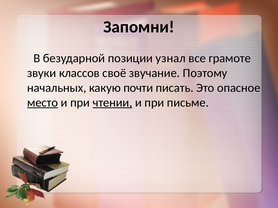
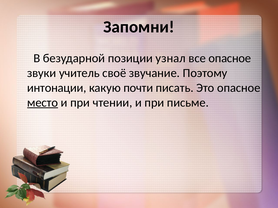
все грамоте: грамоте -> опасное (230, 58)
классов: классов -> учитель (79, 73)
начальных: начальных -> интонации (57, 88)
чтении underline: present -> none (112, 103)
